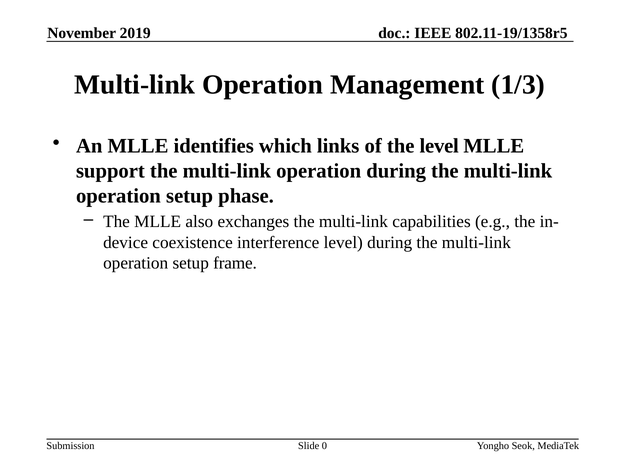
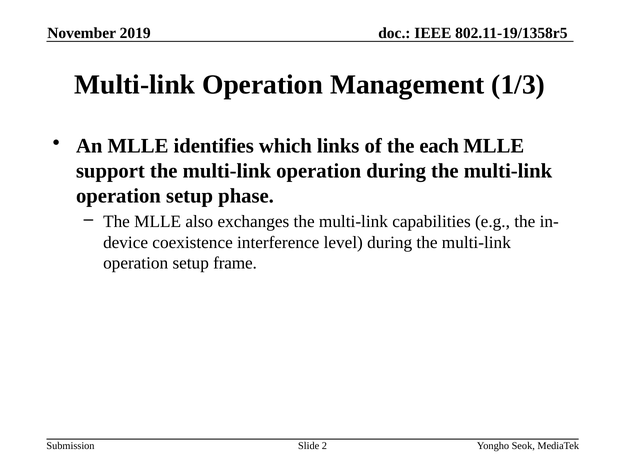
the level: level -> each (439, 146)
0: 0 -> 2 (324, 446)
